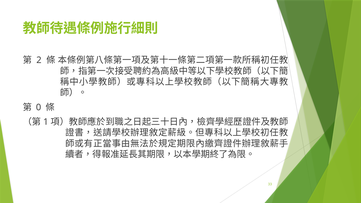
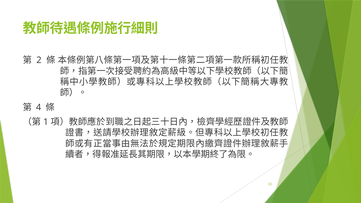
0: 0 -> 4 (39, 107)
